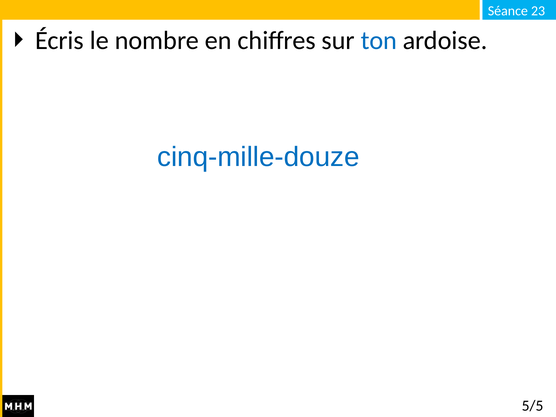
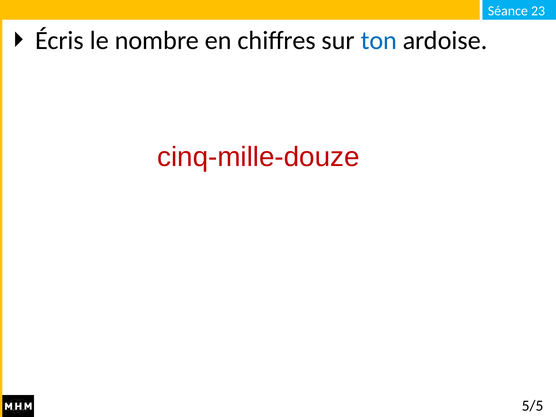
cinq-mille-douze colour: blue -> red (258, 157)
